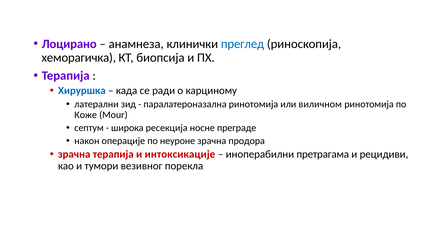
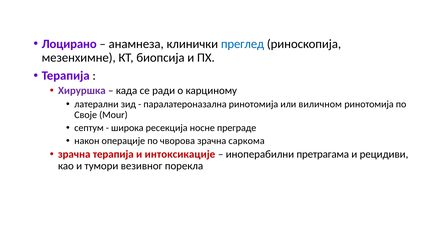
хеморагичка: хеморагичка -> мезенхимне (79, 58)
Хируршка colour: blue -> purple (82, 91)
Коже: Коже -> Своје (86, 115)
неуроне: неуроне -> чворова (177, 141)
продора: продора -> саркома (247, 141)
